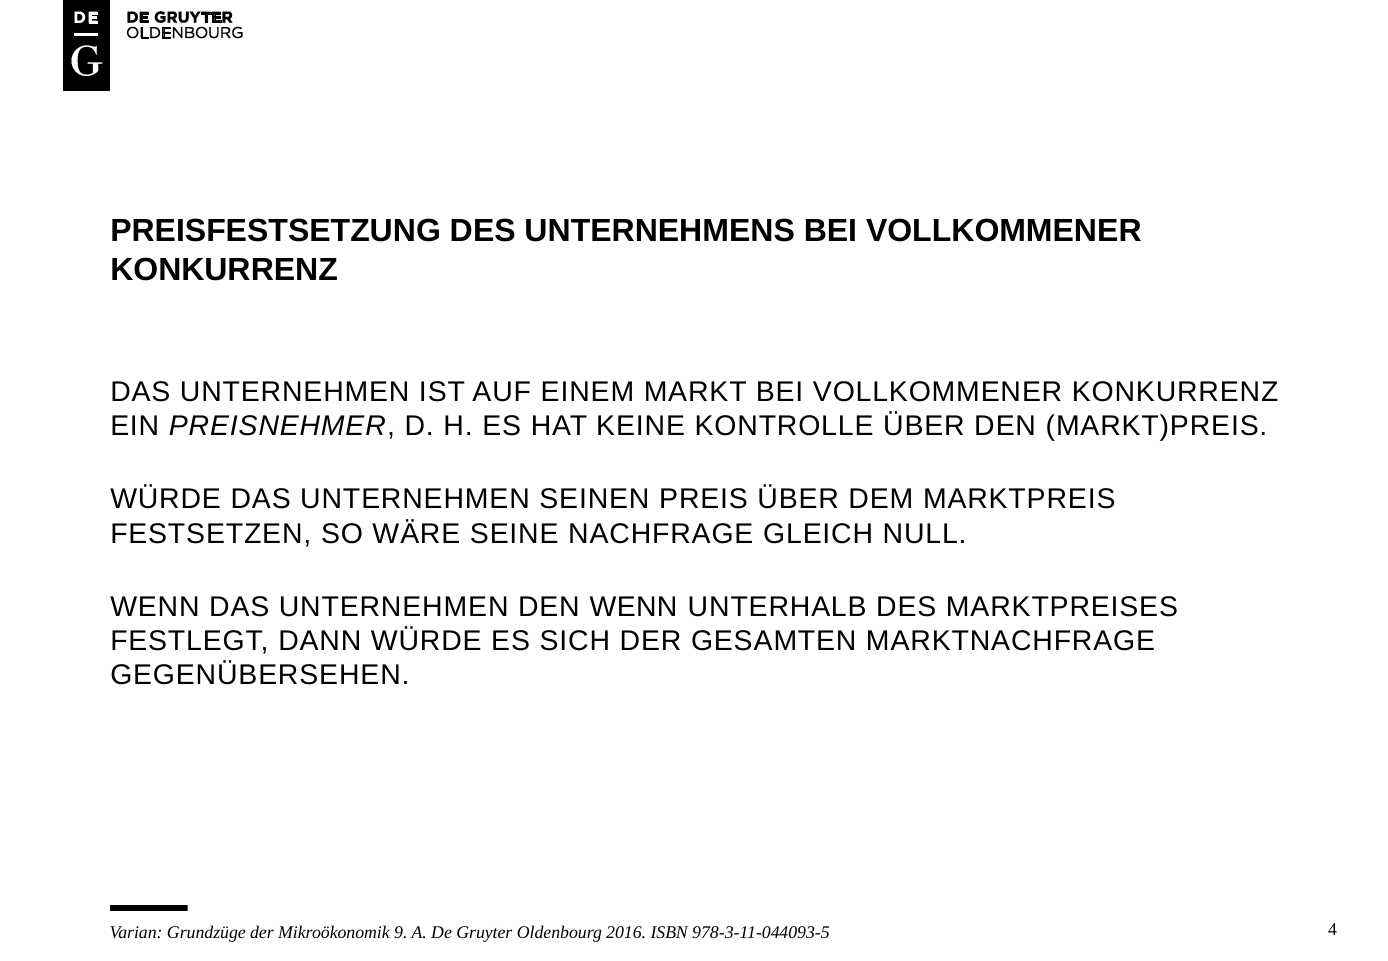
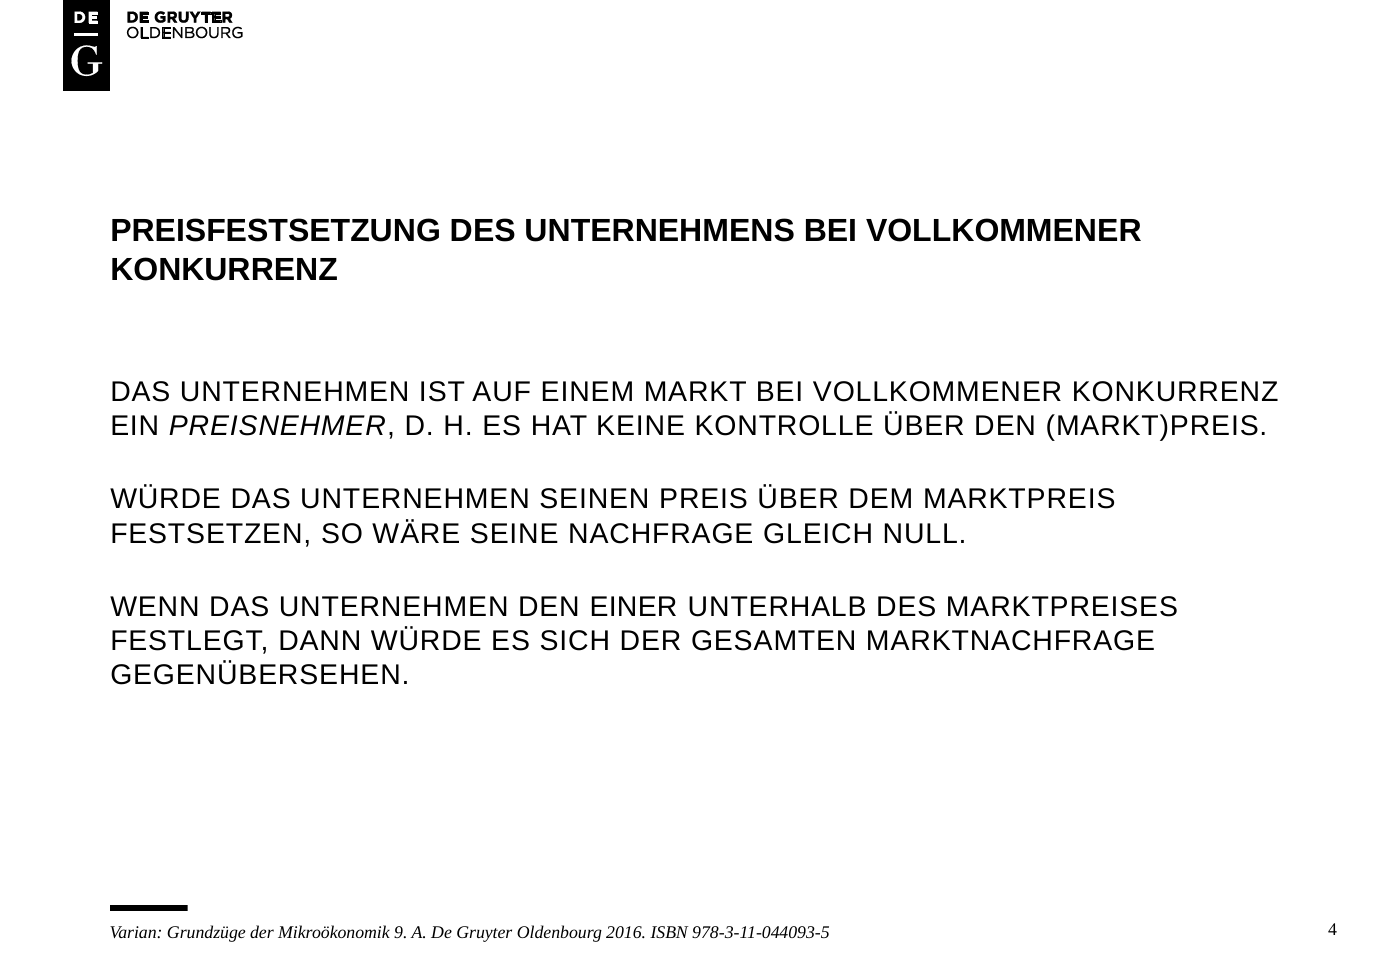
DEN WENN: WENN -> EINER (634, 607)
